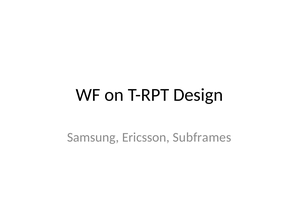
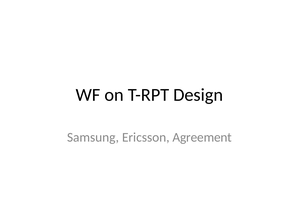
Subframes: Subframes -> Agreement (202, 137)
